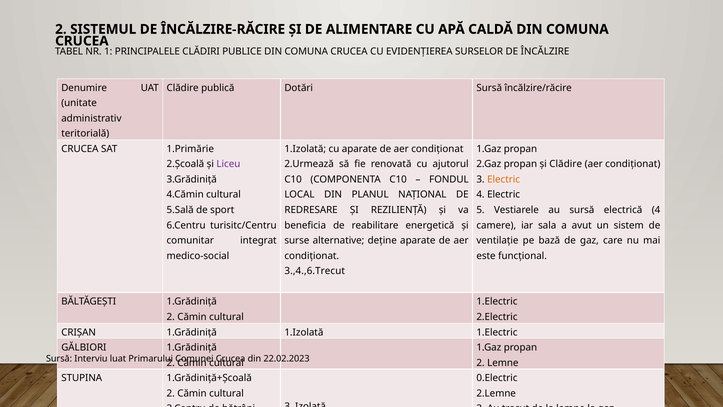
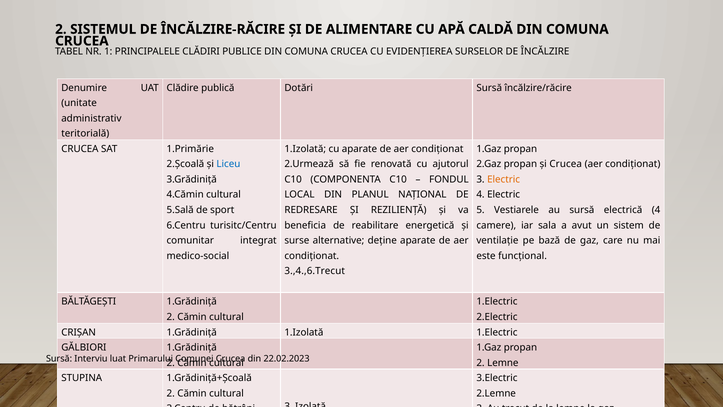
Liceu colour: purple -> blue (228, 164)
și Clădire: Clădire -> Crucea (566, 164)
0.Electric: 0.Electric -> 3.Electric (497, 378)
